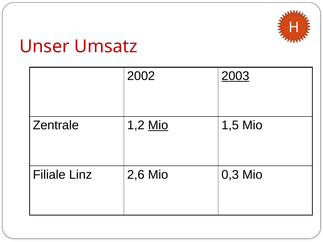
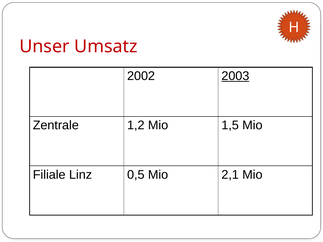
Mio underline: present -> none (158, 125)
2,6: 2,6 -> 0,5 (136, 175)
0,3: 0,3 -> 2,1 (230, 175)
